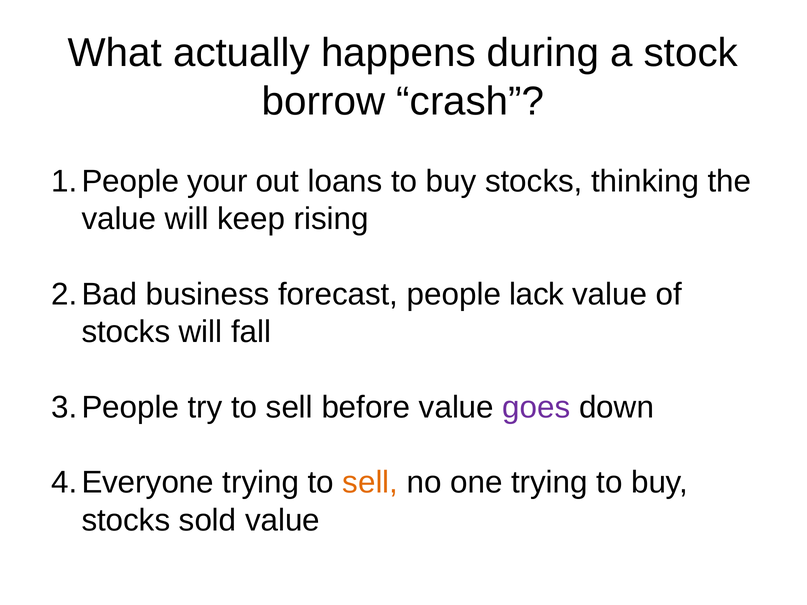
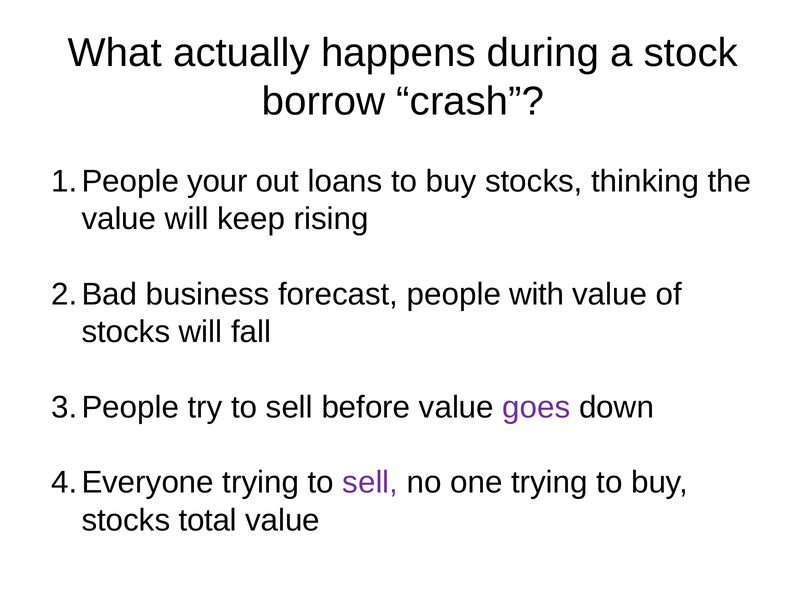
lack: lack -> with (537, 294)
sell colour: orange -> purple (370, 483)
sold: sold -> total (208, 520)
